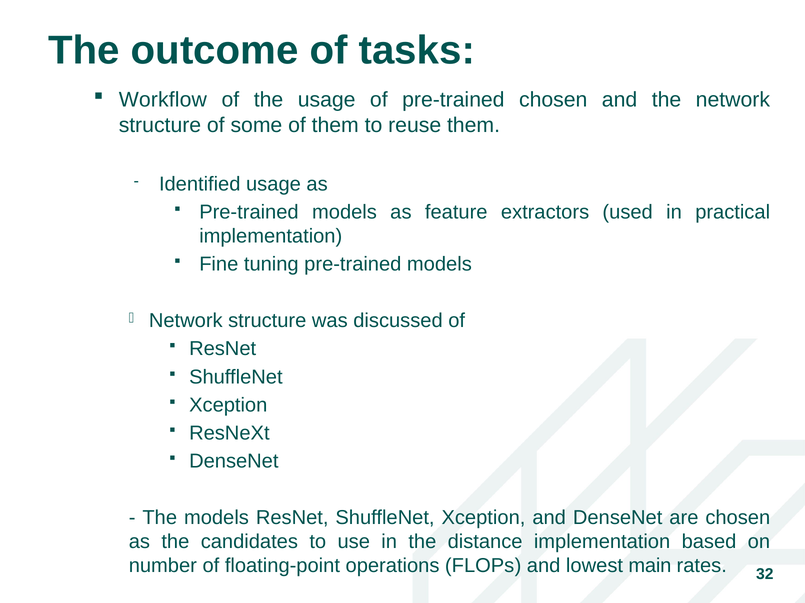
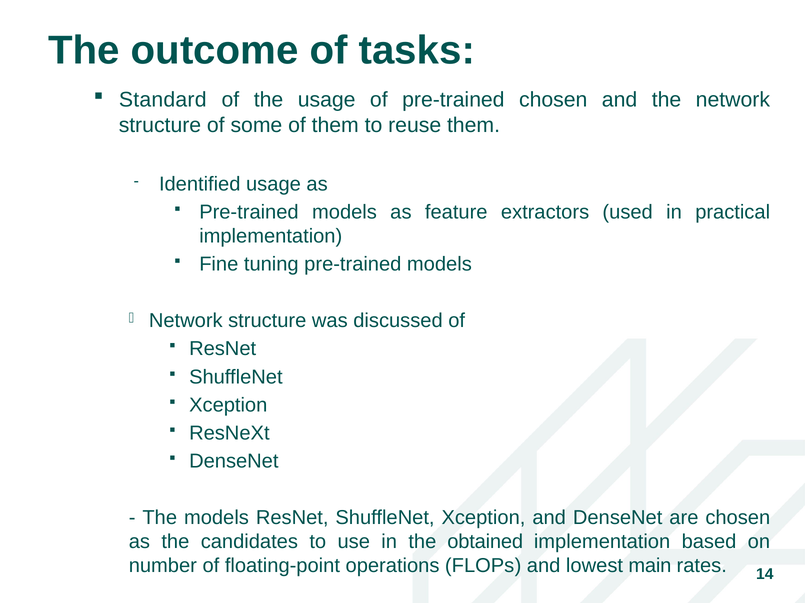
Workflow: Workflow -> Standard (163, 100)
distance: distance -> obtained (485, 542)
32: 32 -> 14 (765, 575)
